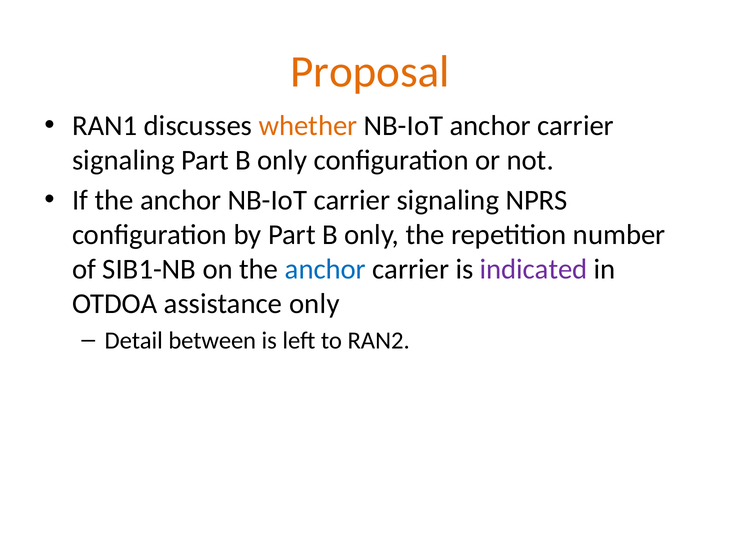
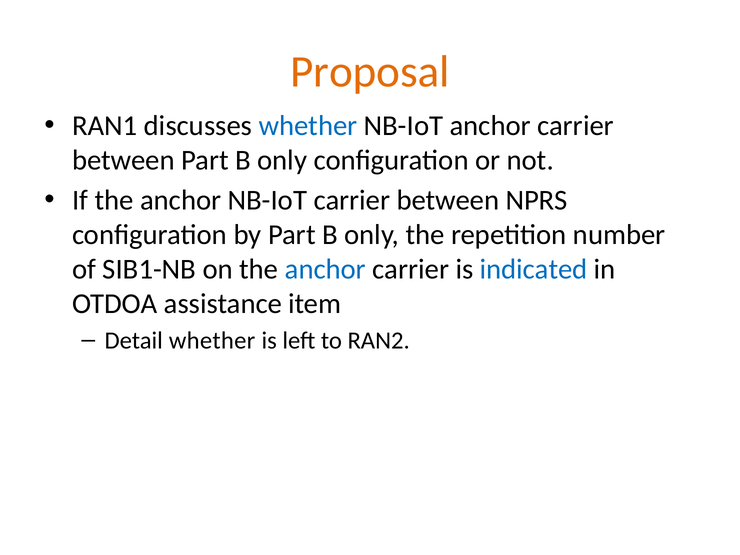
whether colour: orange -> blue (308, 126)
signaling: signaling -> between (123, 160)
NB-IoT carrier signaling: signaling -> between (448, 200)
indicated colour: purple -> blue (534, 269)
assistance only: only -> item (315, 304)
Detail between: between -> whether (212, 340)
